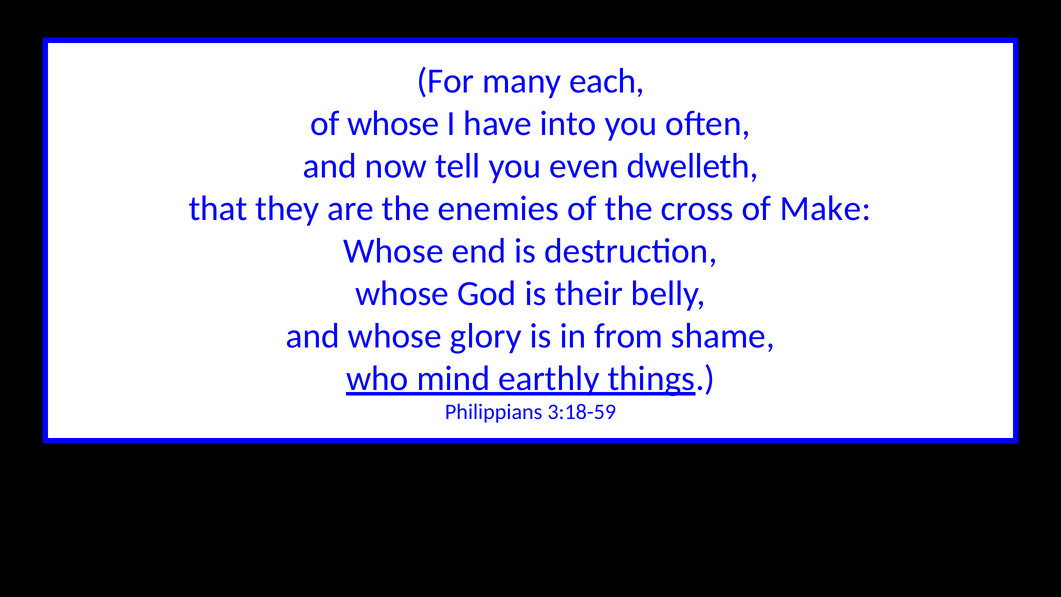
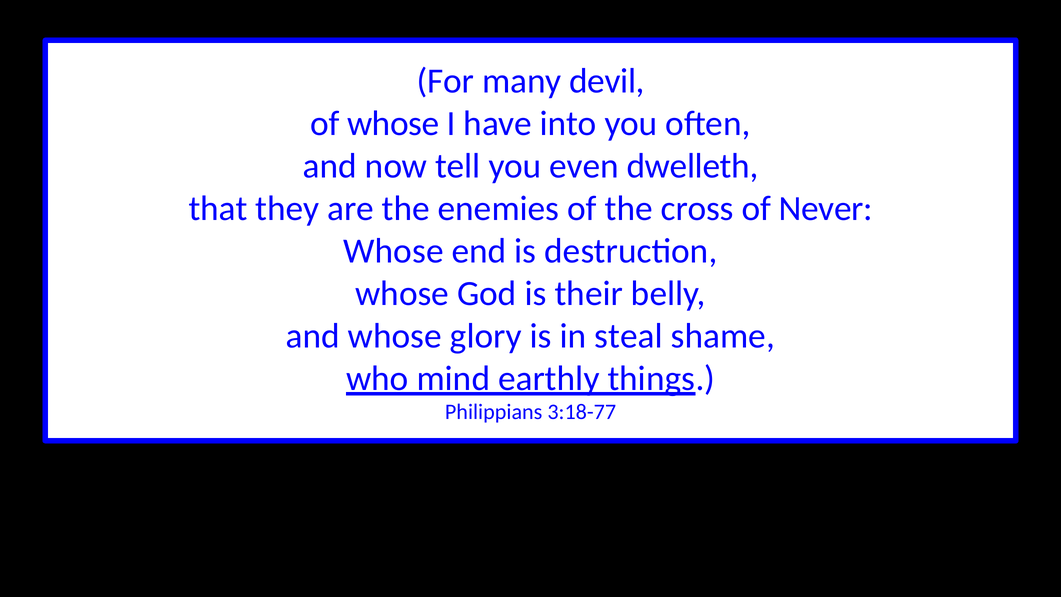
each: each -> devil (607, 81)
Make: Make -> Never (826, 209)
from: from -> steal (629, 336)
3:18-59: 3:18-59 -> 3:18-77 (582, 412)
